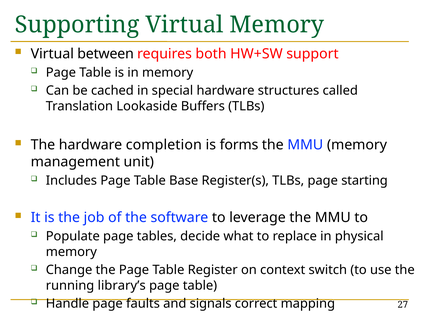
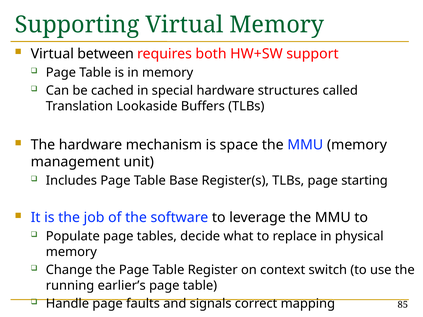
completion: completion -> mechanism (164, 145)
forms: forms -> space (239, 145)
library’s: library’s -> earlier’s (122, 286)
27: 27 -> 85 (403, 305)
